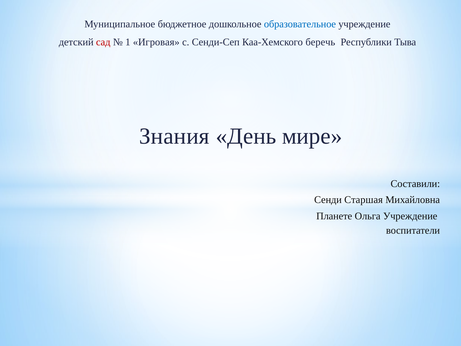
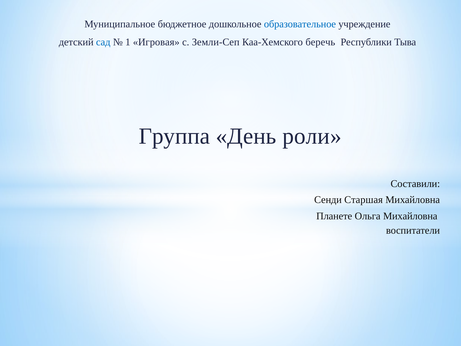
сад colour: red -> blue (103, 42)
Сенди-Сеп: Сенди-Сеп -> Земли-Сеп (216, 42)
Знания: Знания -> Группа (174, 136)
мире: мире -> роли (312, 136)
Ольга Учреждение: Учреждение -> Михайловна (410, 216)
